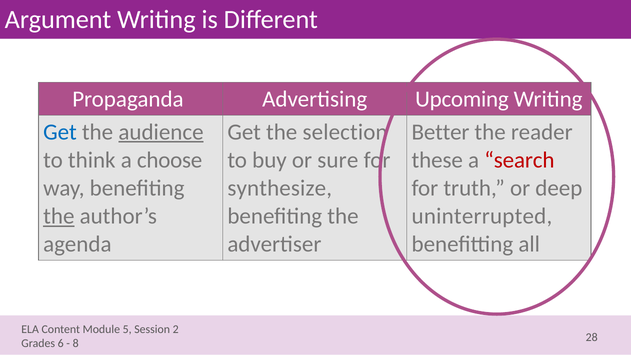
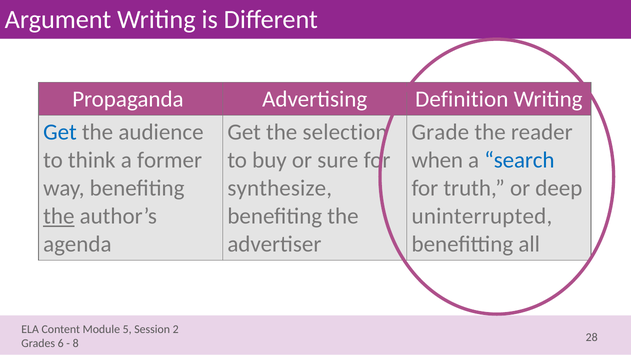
Upcoming: Upcoming -> Definition (462, 99)
audience underline: present -> none (161, 132)
Better: Better -> Grade (440, 132)
choose: choose -> former (170, 160)
these: these -> when (437, 160)
search colour: red -> blue (519, 160)
